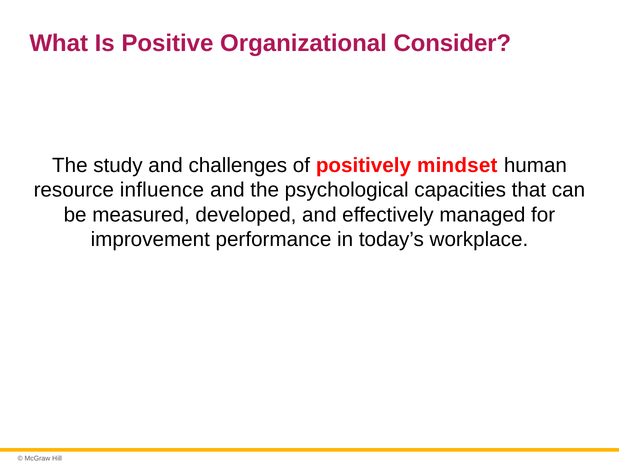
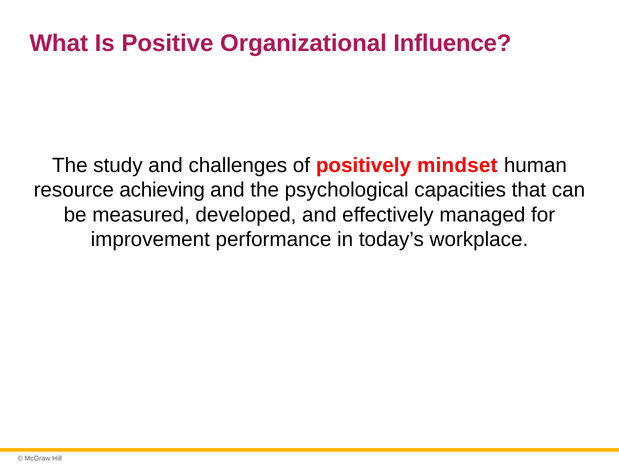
Consider: Consider -> Influence (452, 43)
influence: influence -> achieving (162, 190)
